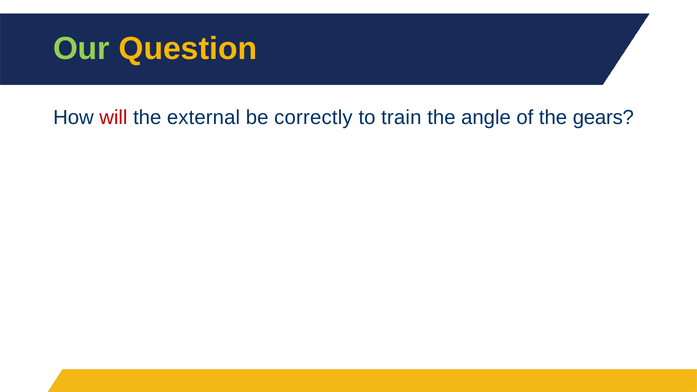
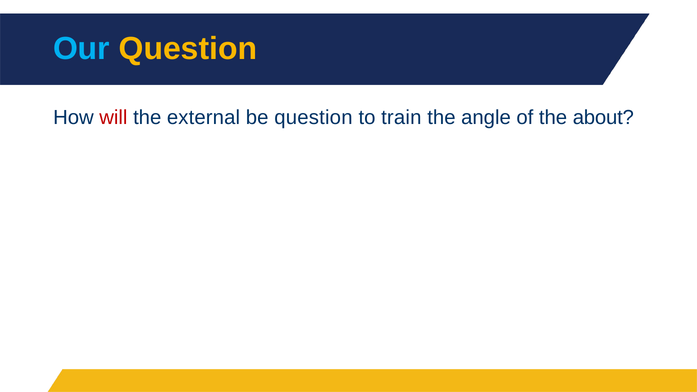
Our colour: light green -> light blue (82, 49)
be correctly: correctly -> question (313, 118)
gears: gears -> about (603, 118)
